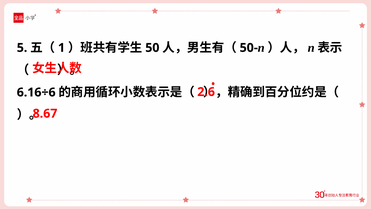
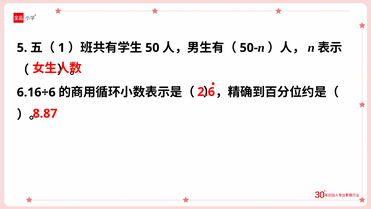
8.67: 8.67 -> 8.87 (45, 113)
